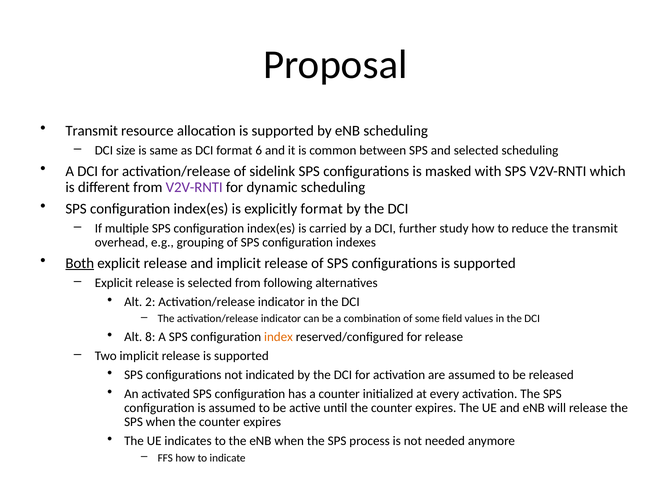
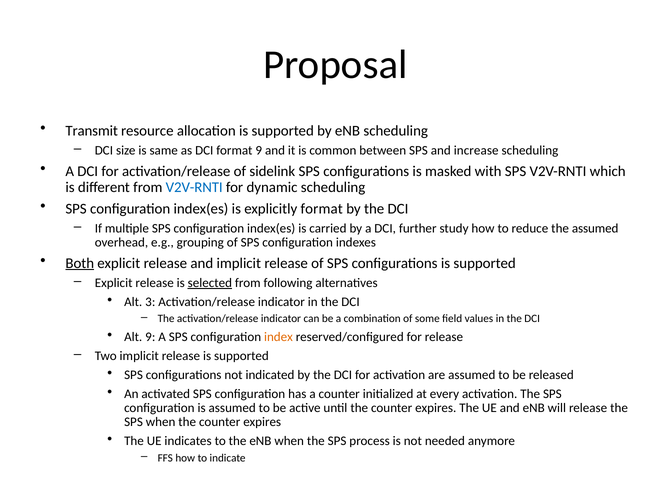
format 6: 6 -> 9 (259, 150)
and selected: selected -> increase (476, 150)
V2V-RNTI colour: purple -> blue (194, 187)
the transmit: transmit -> assumed (595, 228)
selected underline: none -> present (210, 283)
2: 2 -> 3 (150, 302)
Alt 8: 8 -> 9 (150, 337)
